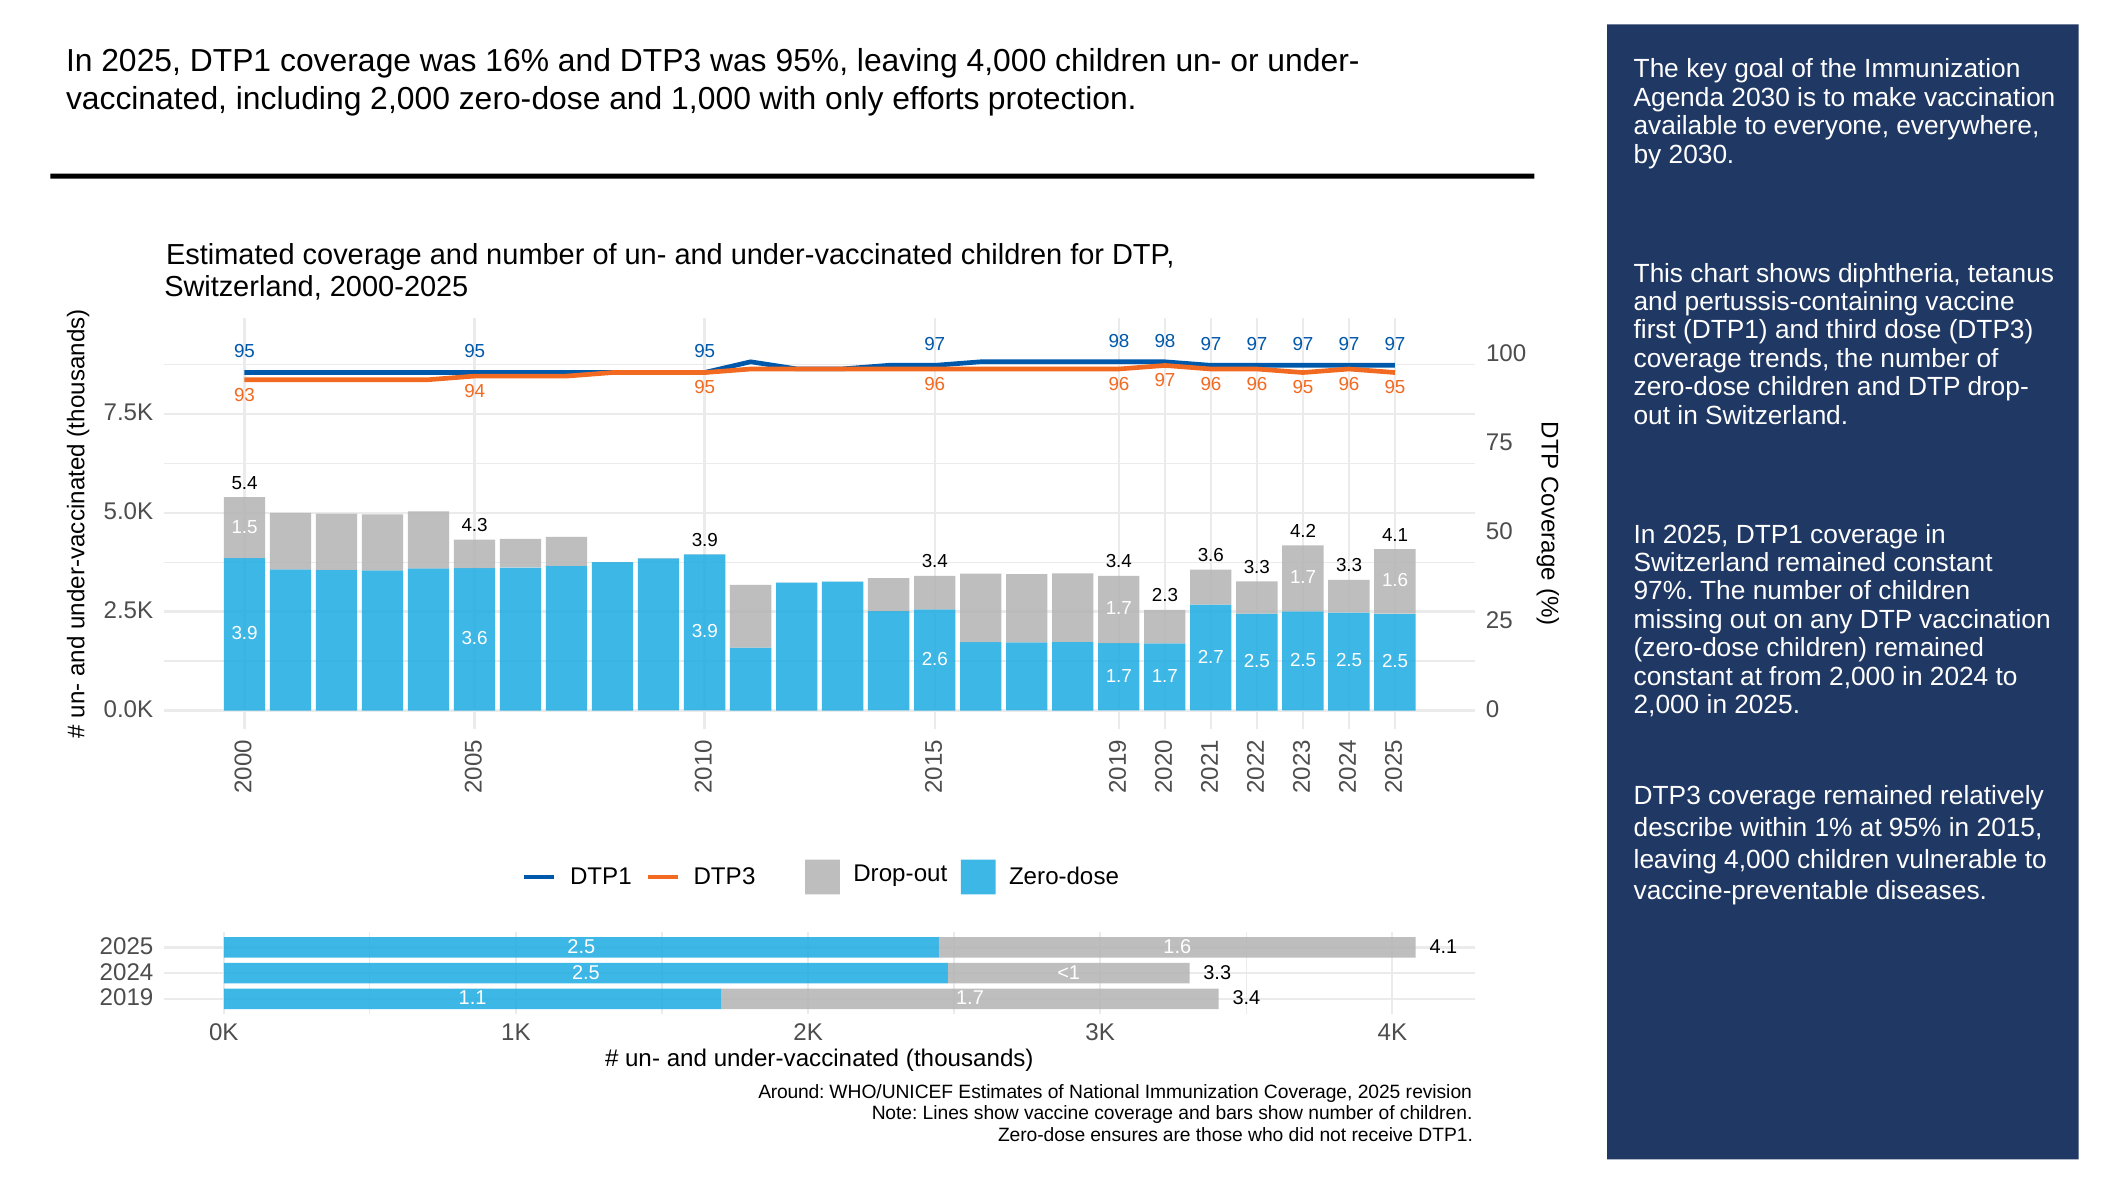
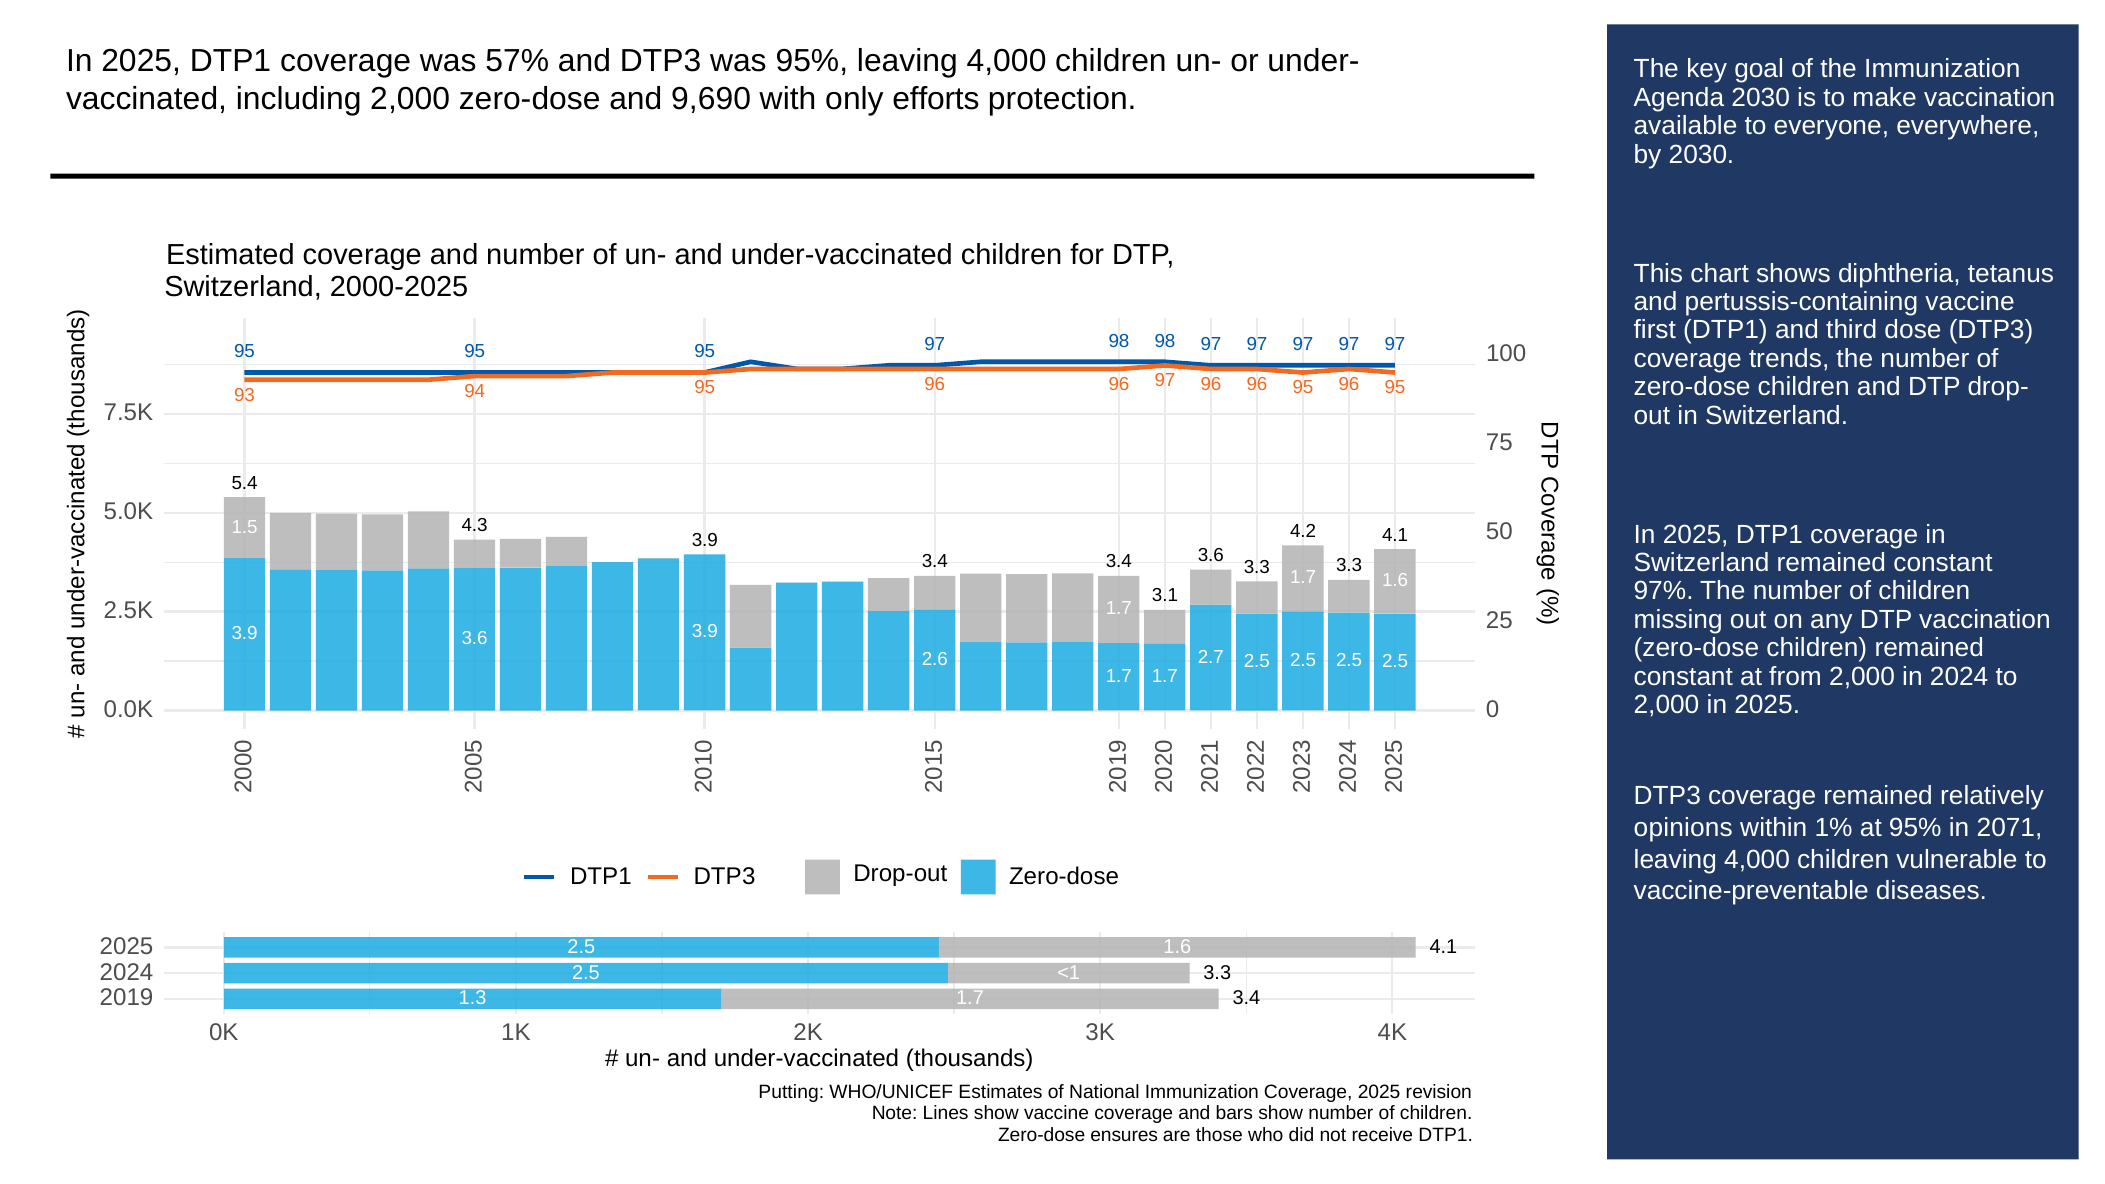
16%: 16% -> 57% (517, 61)
1,000: 1,000 -> 9,690 (711, 99)
2.3: 2.3 -> 3.1 (1165, 596)
describe: describe -> opinions (1683, 828)
2015: 2015 -> 2071 (2010, 828)
1.1: 1.1 -> 1.3 (473, 998)
Around: Around -> Putting (791, 1092)
